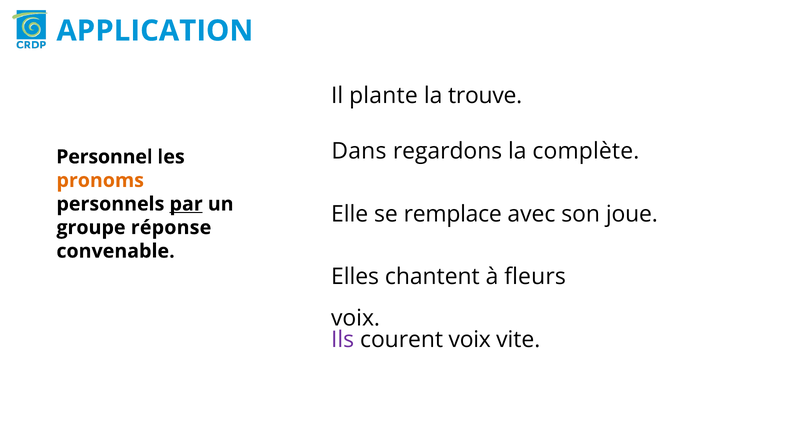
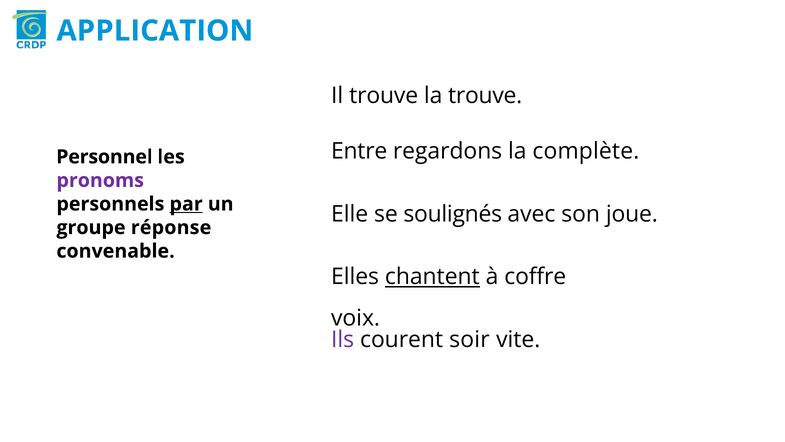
Il plante: plante -> trouve (384, 95)
Dans: Dans -> Entre (359, 151)
pronoms colour: orange -> purple (100, 180)
remplace: remplace -> soulignés (453, 214)
chantent underline: none -> present (432, 276)
fleurs: fleurs -> coffre (535, 276)
courent voix: voix -> soir (469, 339)
